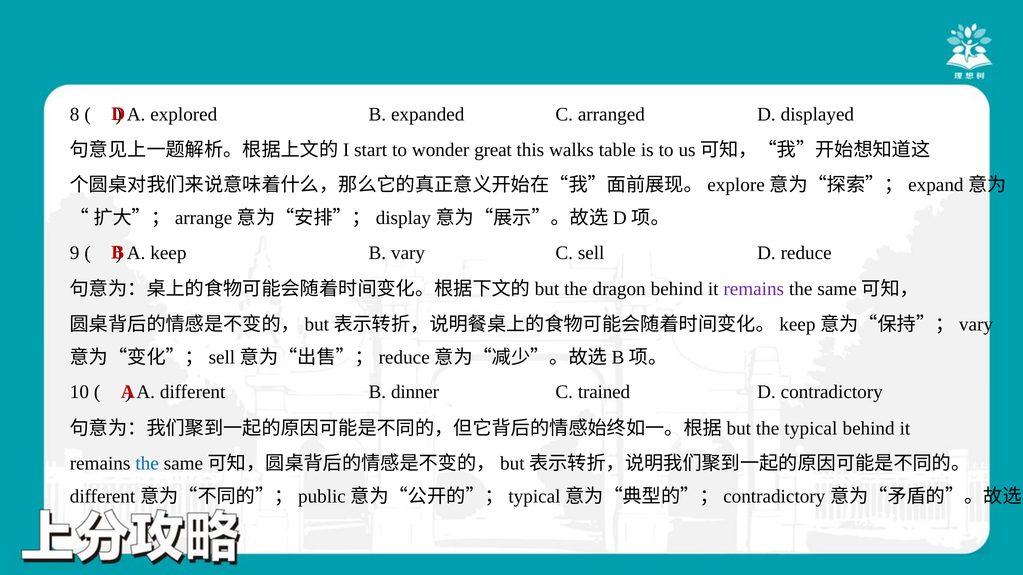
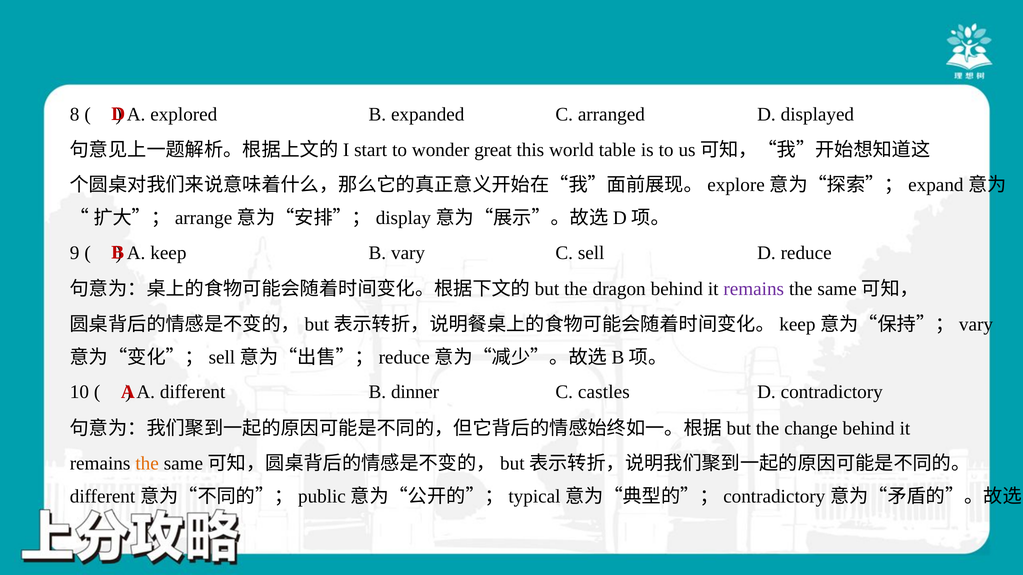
walks: walks -> world (571, 150)
trained: trained -> castles (604, 392)
typical: typical -> change (811, 429)
the colour: blue -> orange (147, 464)
